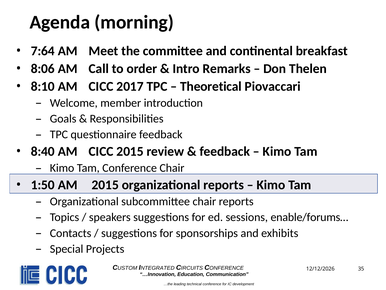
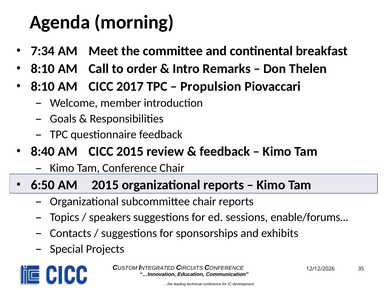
7:64: 7:64 -> 7:34 (43, 51)
8:06: 8:06 -> 8:10 (43, 68)
Theoretical: Theoretical -> Propulsion (211, 86)
1:50: 1:50 -> 6:50 (43, 185)
